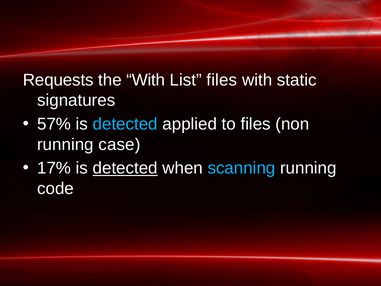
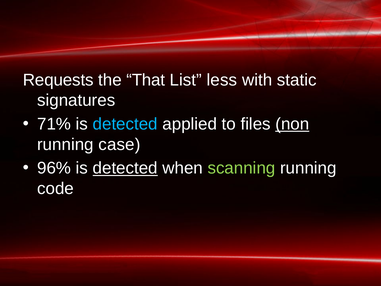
the With: With -> That (146, 80)
List files: files -> less (222, 80)
57%: 57% -> 71% (54, 124)
non underline: none -> present (292, 124)
17%: 17% -> 96% (54, 168)
scanning colour: light blue -> light green (241, 168)
